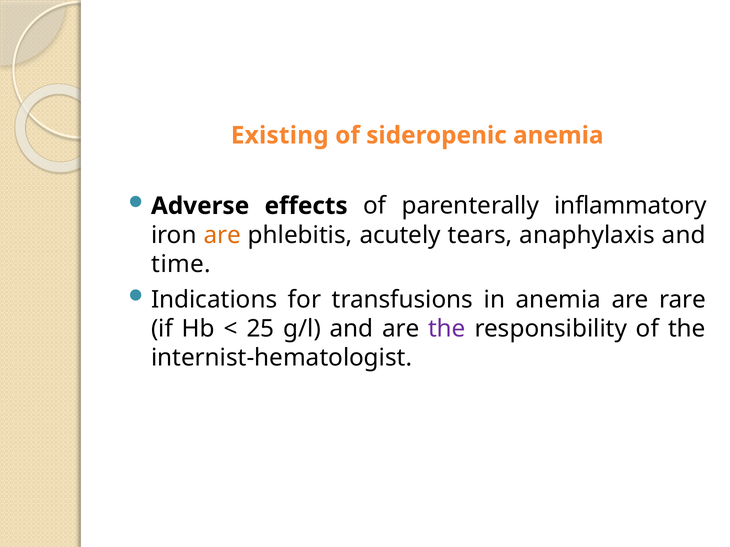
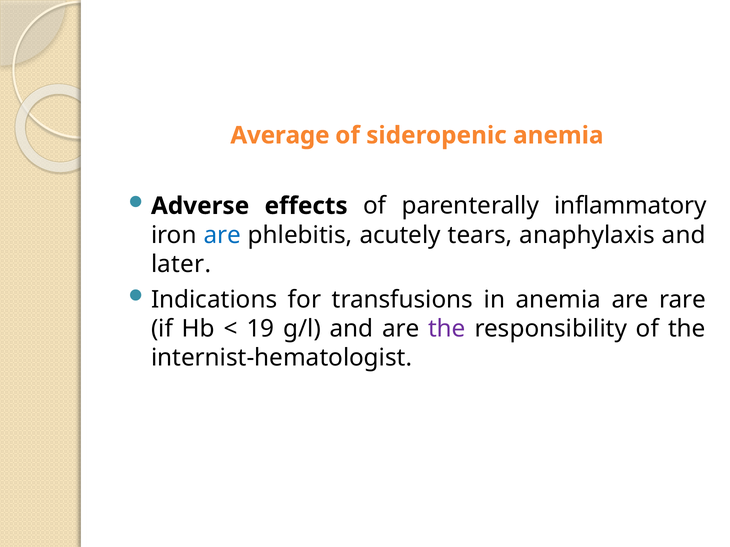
Existing: Existing -> Average (280, 135)
are colour: orange -> blue (222, 235)
time: time -> later (181, 264)
25: 25 -> 19 (261, 329)
